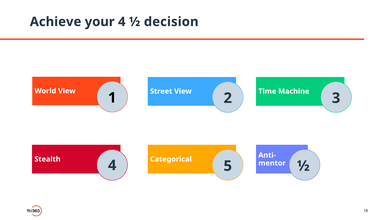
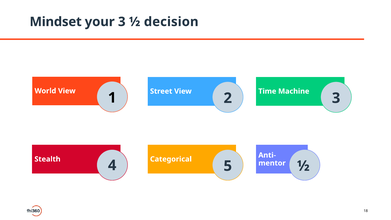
Achieve: Achieve -> Mindset (56, 22)
your 4: 4 -> 3 (122, 22)
